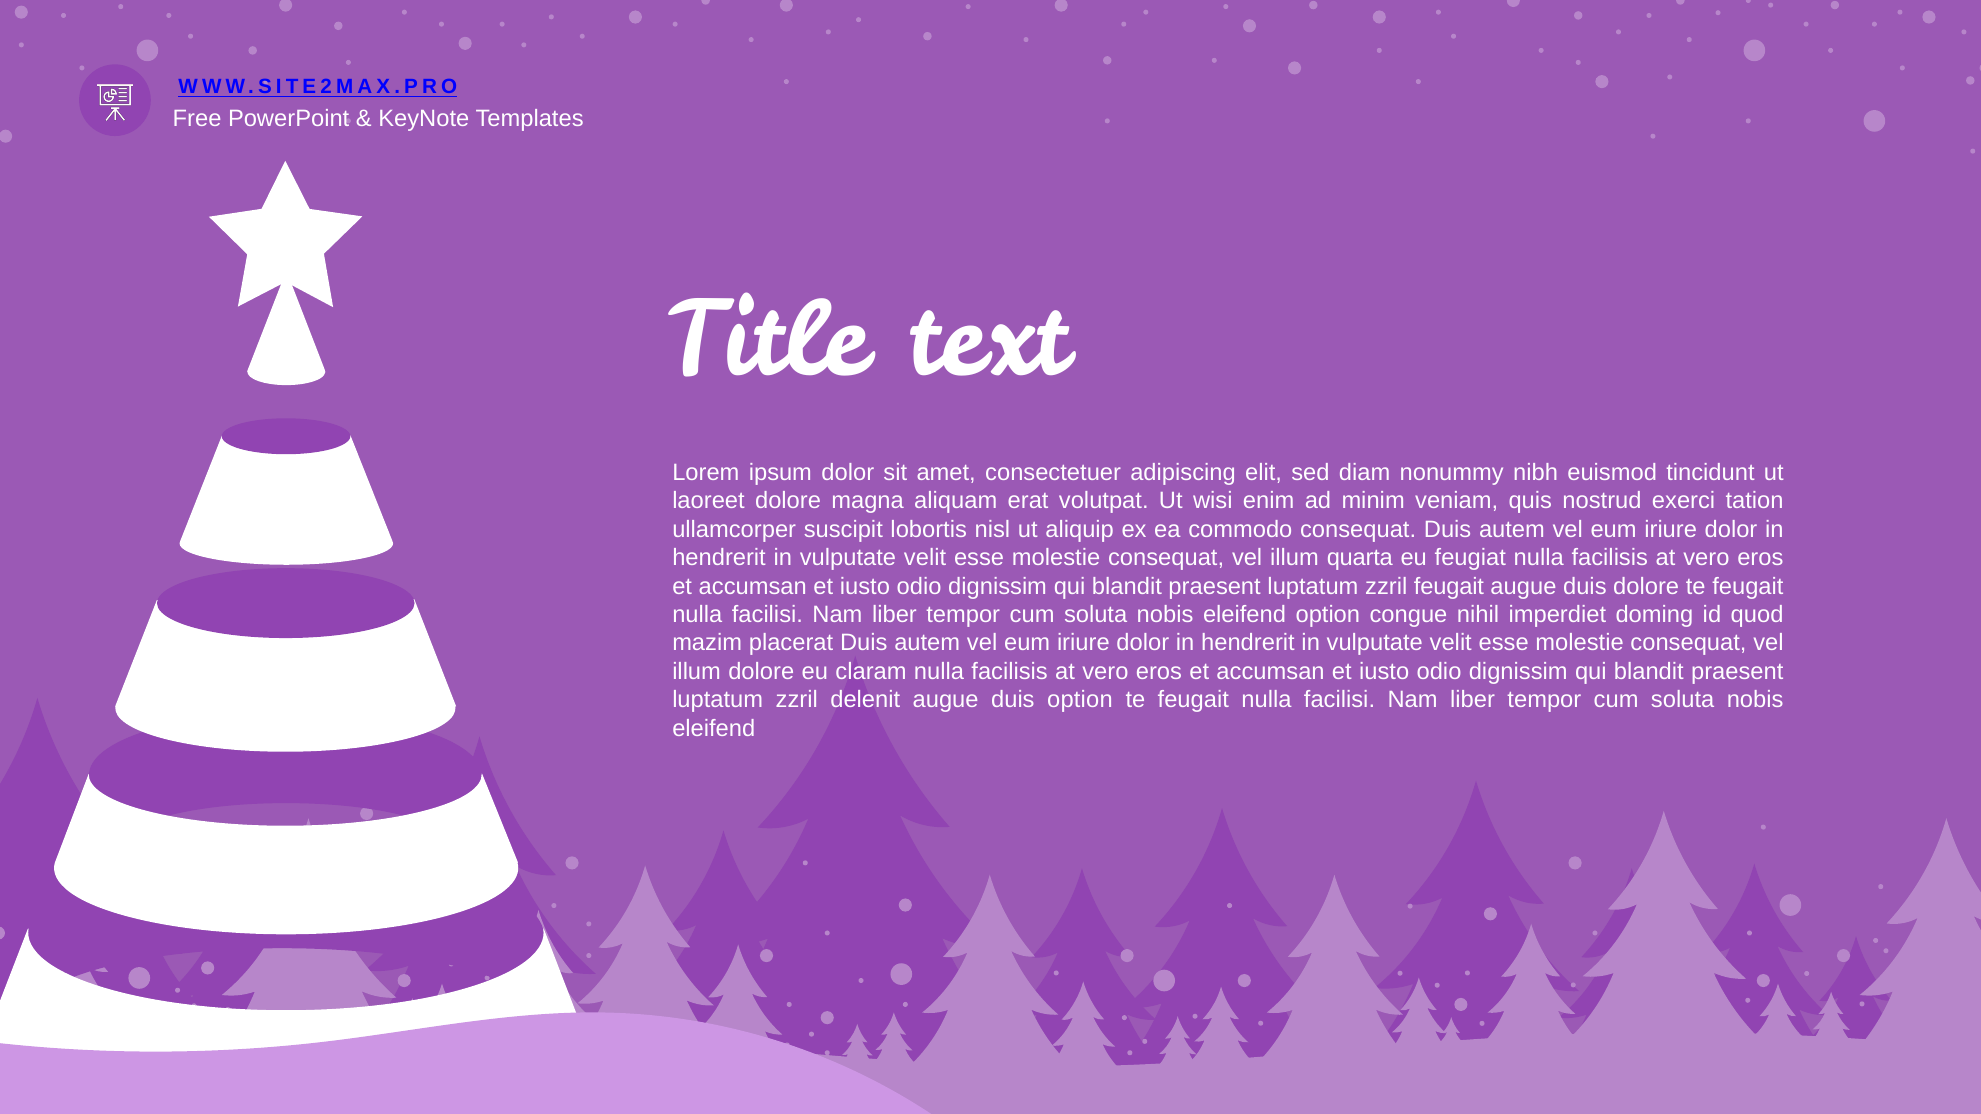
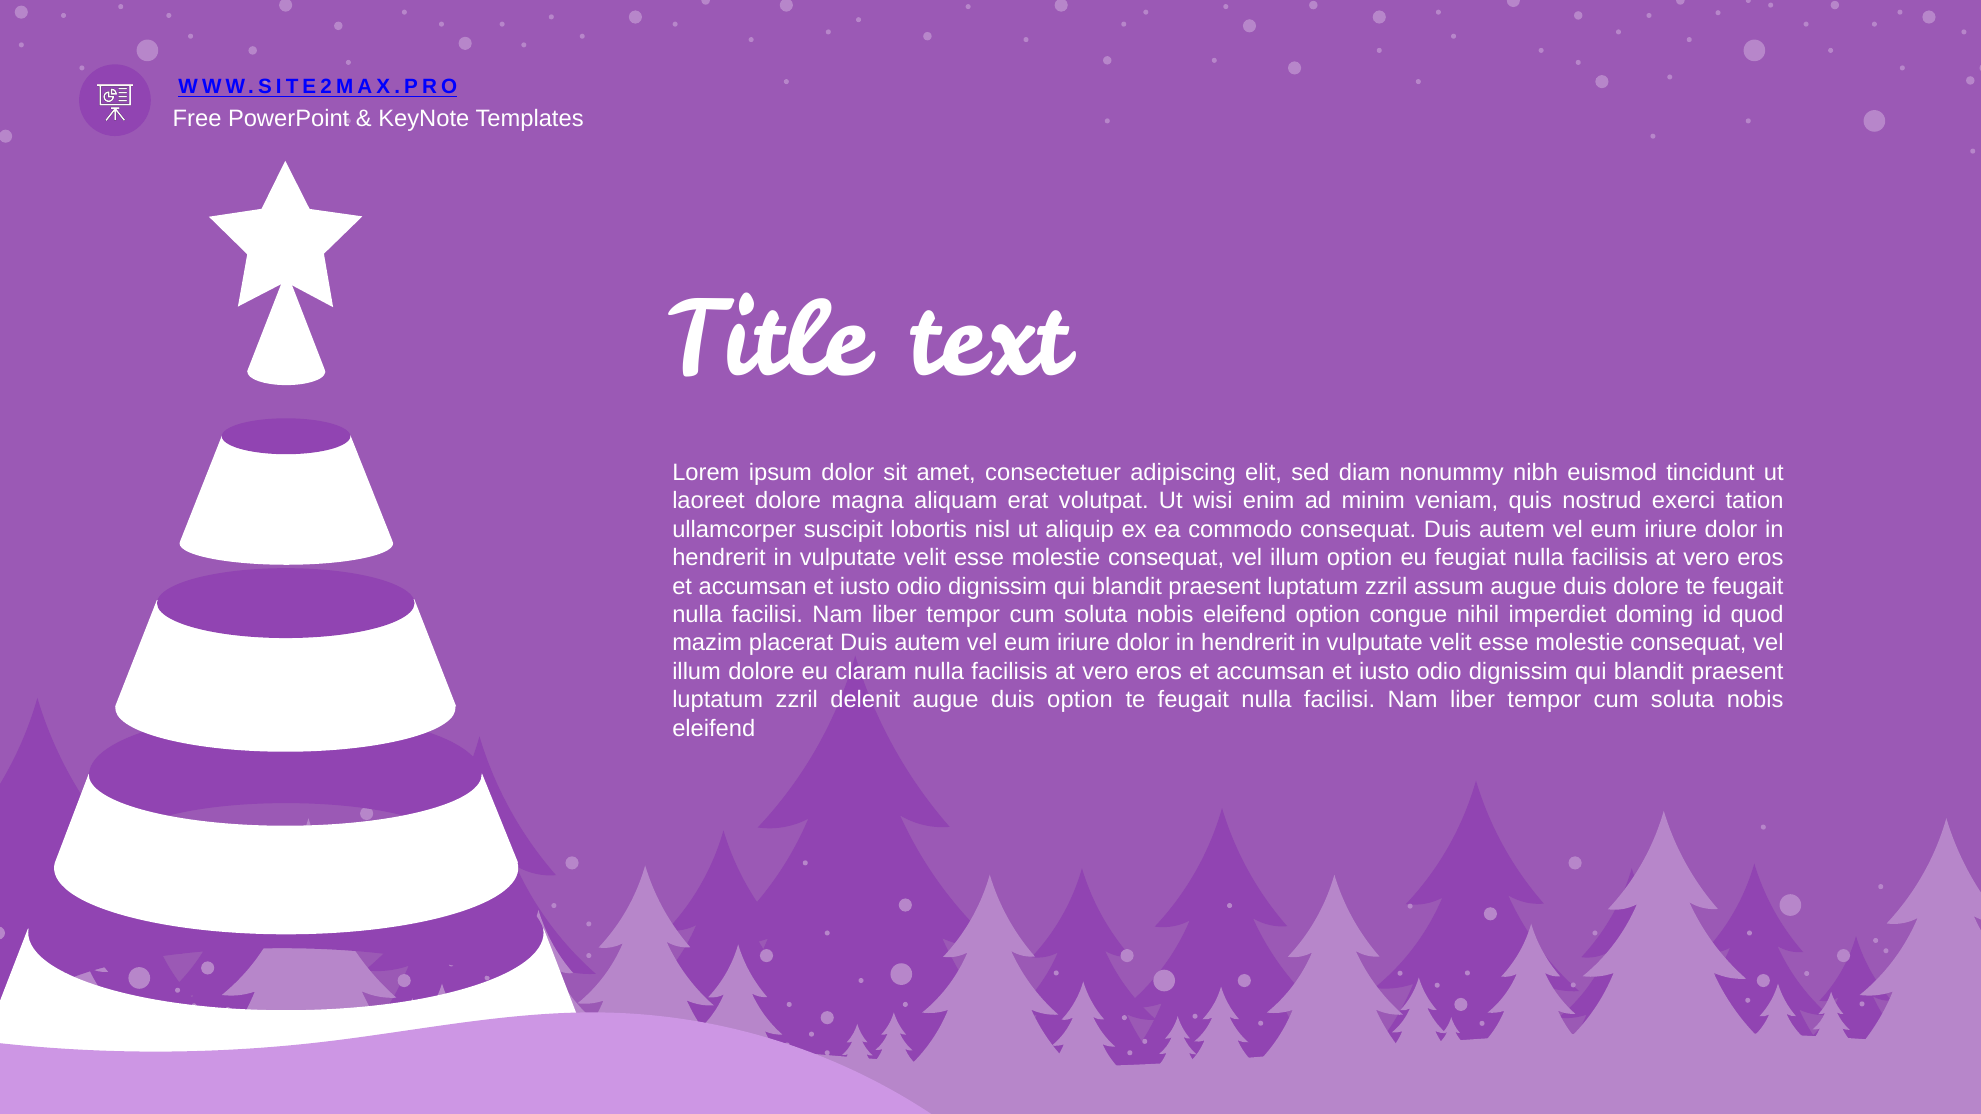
illum quarta: quarta -> option (1360, 558)
zzril feugait: feugait -> assum (1449, 586)
